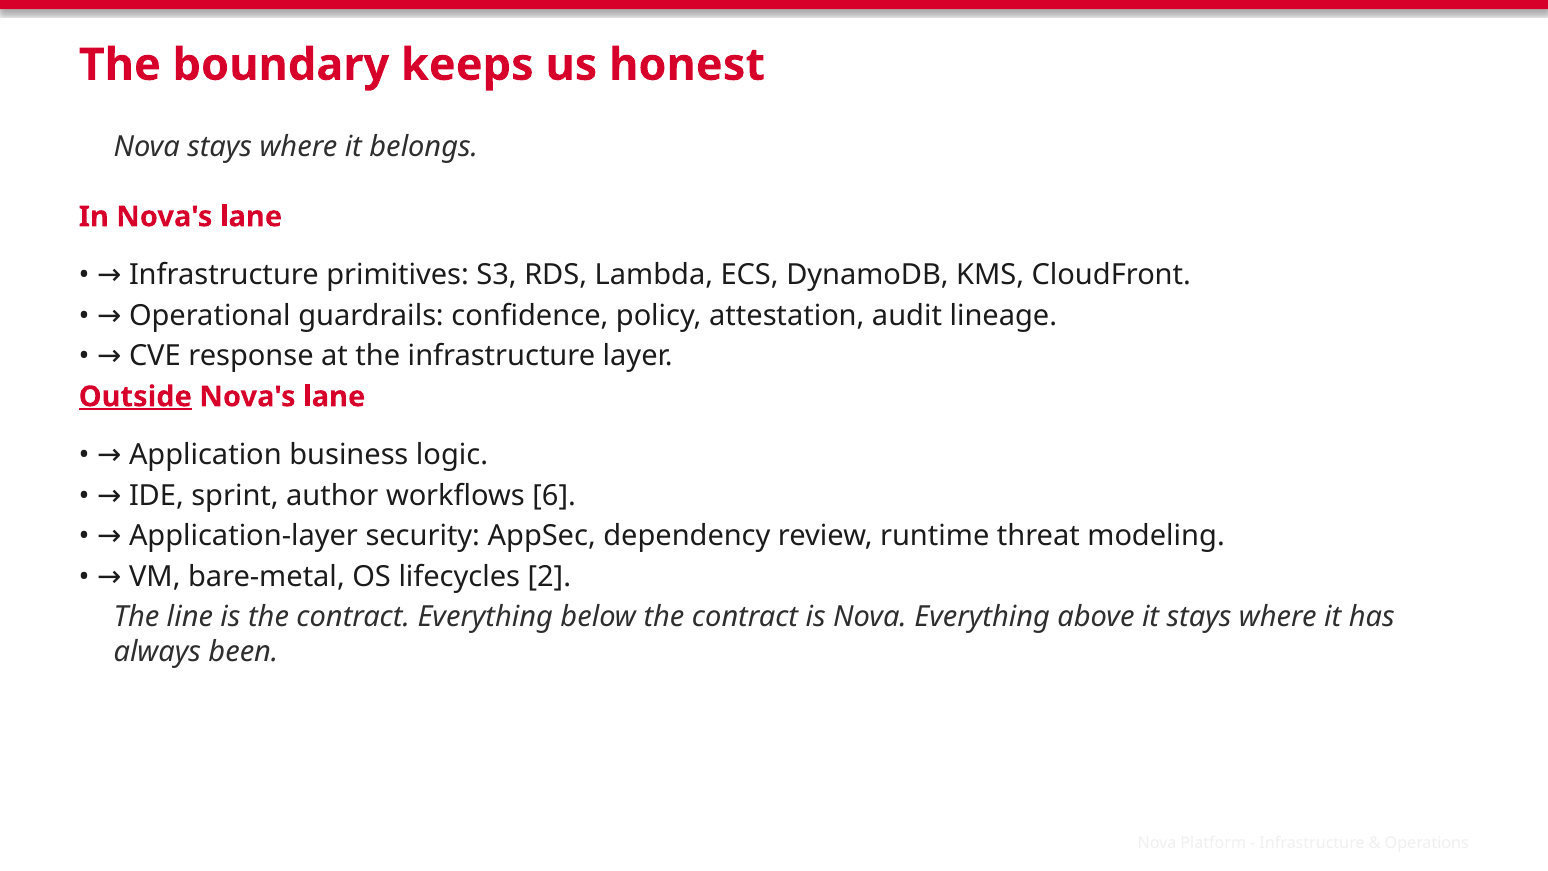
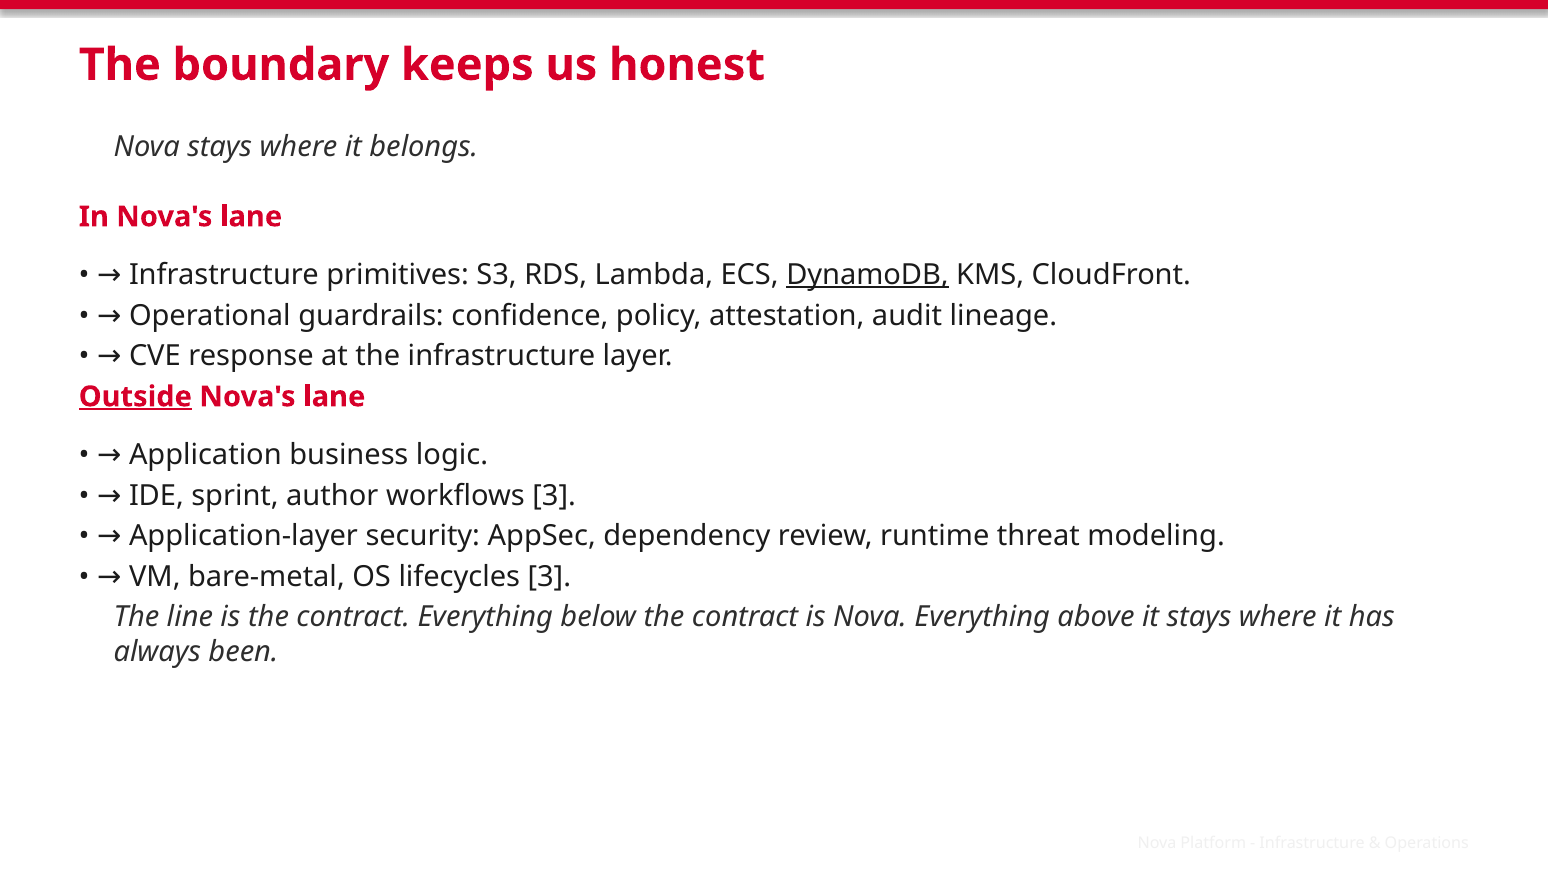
DynamoDB underline: none -> present (867, 275)
workflows 6: 6 -> 3 (554, 495)
lifecycles 2: 2 -> 3 (549, 577)
